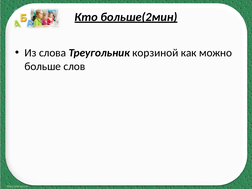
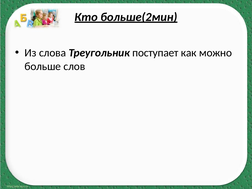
корзиной: корзиной -> поступает (155, 53)
